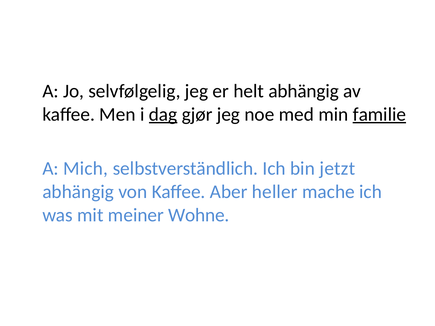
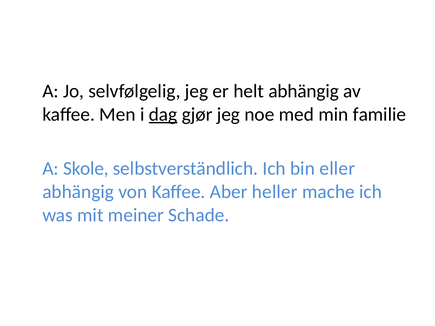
familie underline: present -> none (379, 114)
Mich: Mich -> Skole (86, 169)
jetzt: jetzt -> eller (337, 169)
Wohne: Wohne -> Schade (199, 215)
